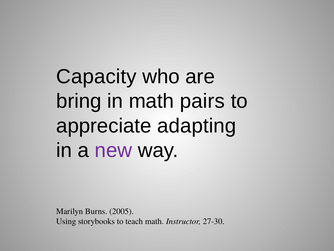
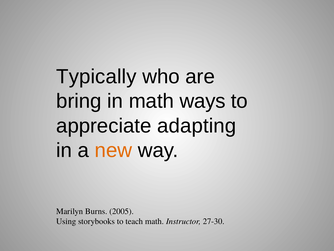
Capacity: Capacity -> Typically (96, 77)
pairs: pairs -> ways (203, 101)
new colour: purple -> orange (113, 150)
